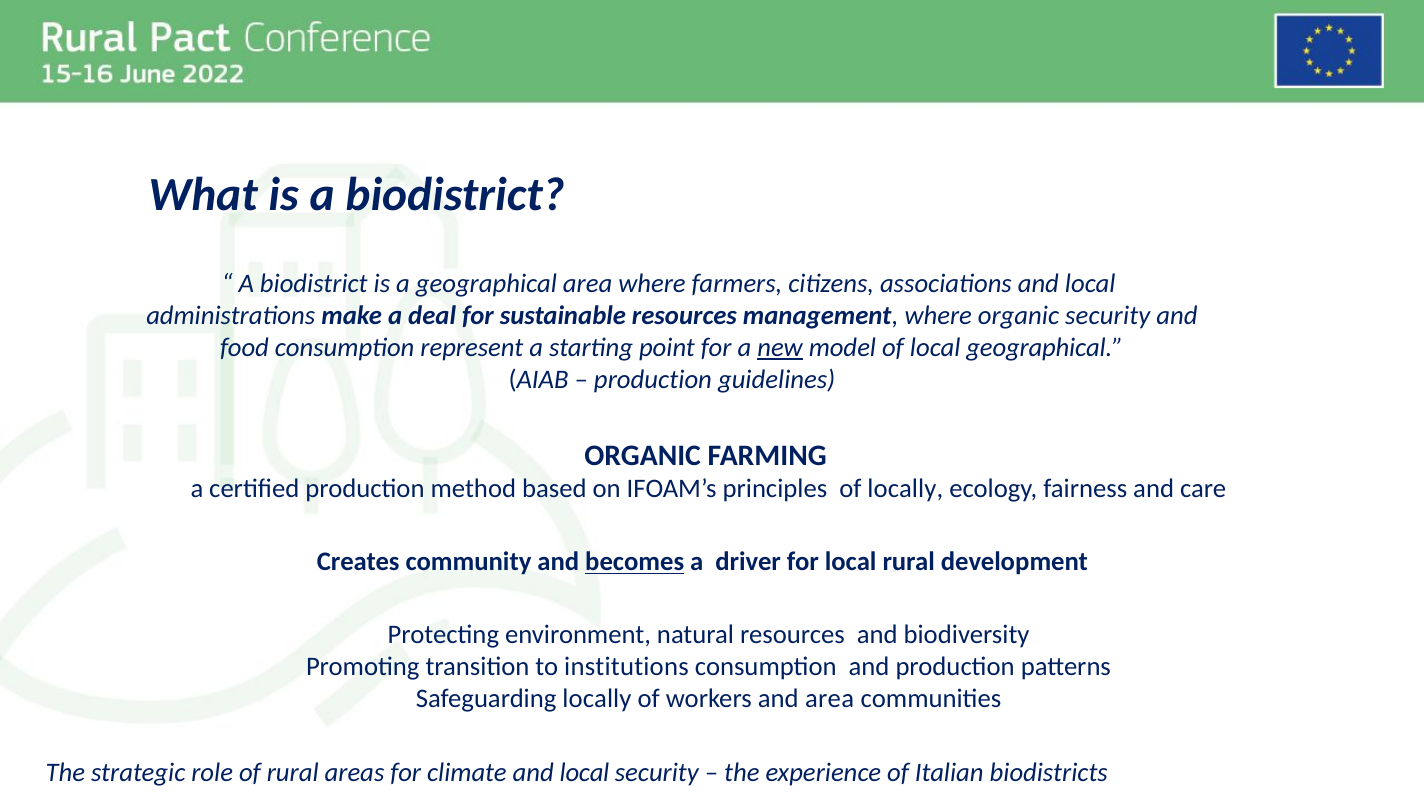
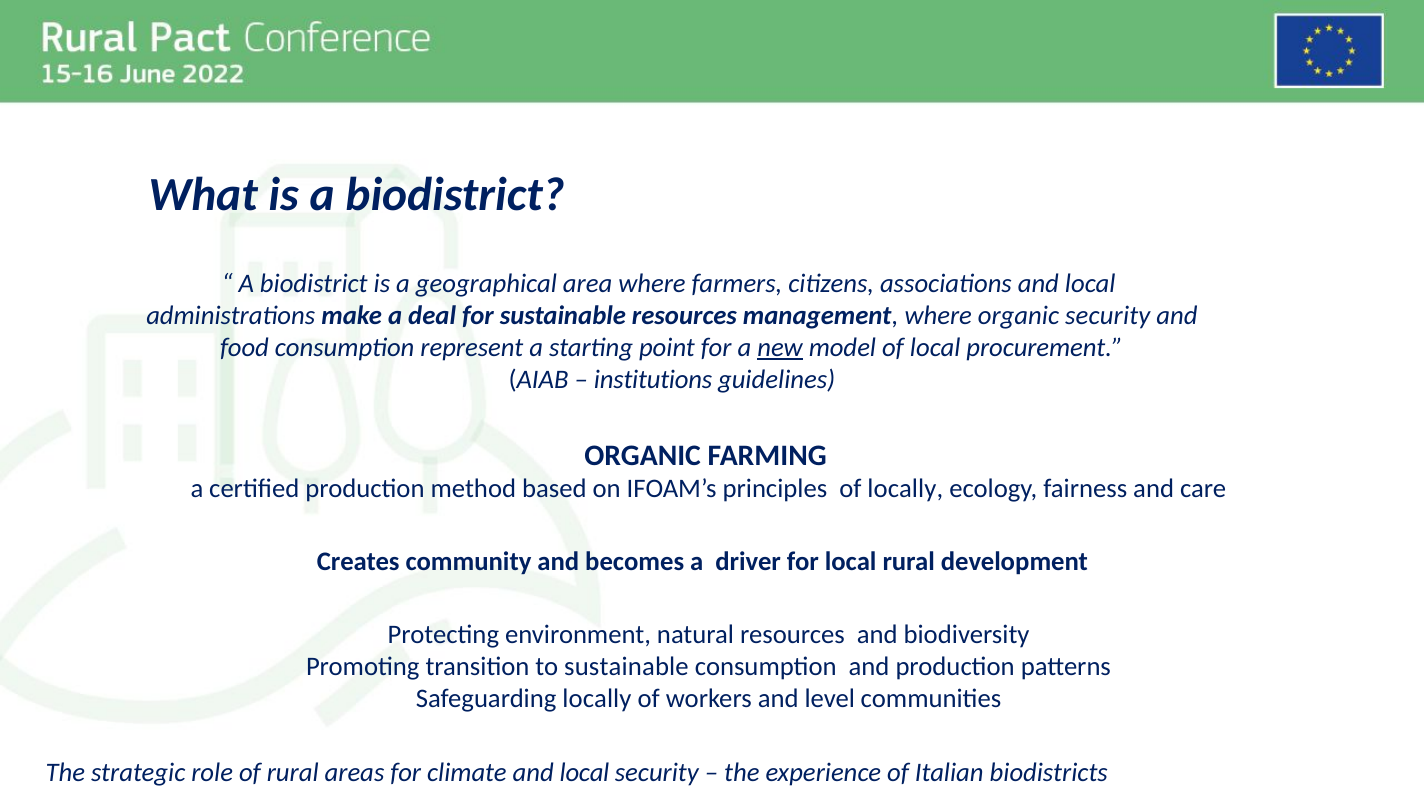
local geographical: geographical -> procurement (1045, 348)
production: production -> institutions (653, 380)
becomes underline: present -> none (635, 562)
to institutions: institutions -> sustainable (626, 667)
and area: area -> level (830, 699)
